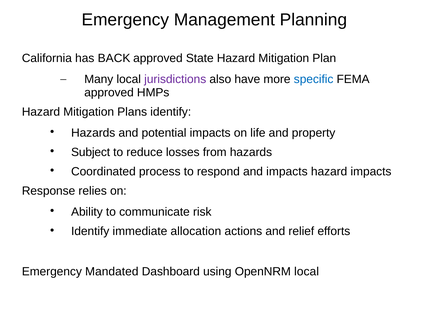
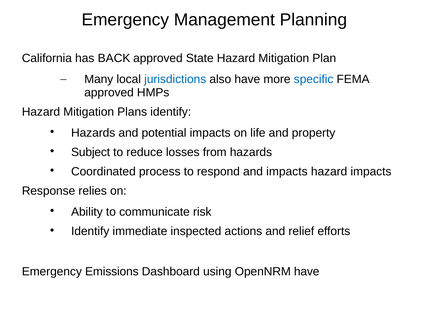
jurisdictions colour: purple -> blue (175, 79)
allocation: allocation -> inspected (196, 231)
Mandated: Mandated -> Emissions (112, 272)
OpenNRM local: local -> have (307, 272)
